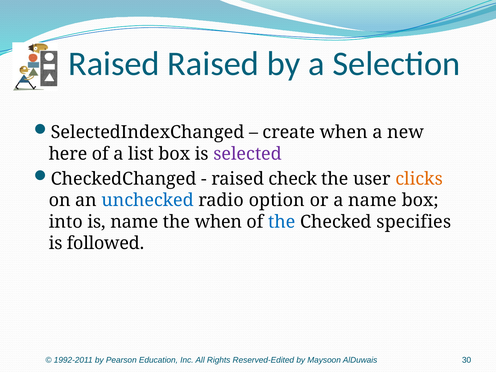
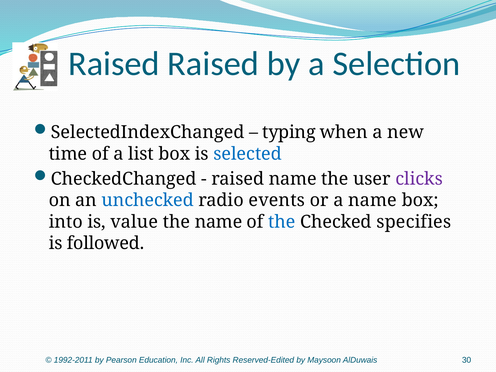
create: create -> typing (289, 132)
here: here -> time (68, 154)
selected colour: purple -> blue (248, 154)
raised check: check -> name (293, 179)
clicks colour: orange -> purple (419, 179)
option: option -> events (277, 200)
is name: name -> value (134, 222)
the when: when -> name (219, 222)
